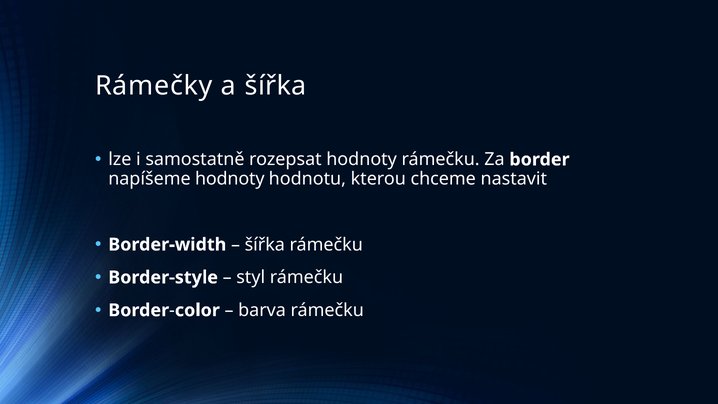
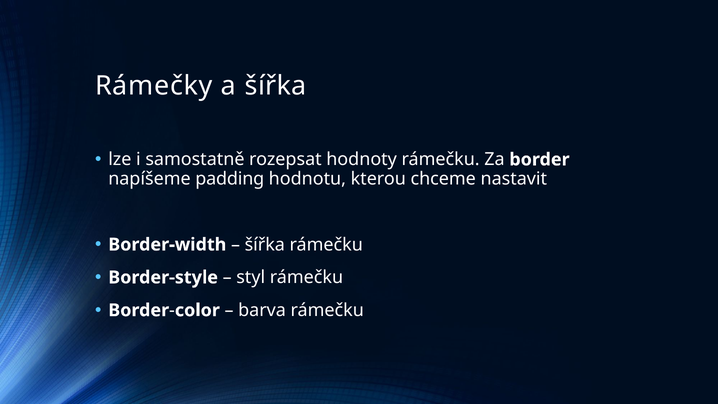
napíšeme hodnoty: hodnoty -> padding (230, 179)
